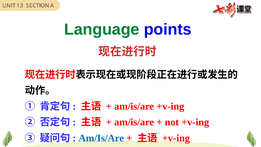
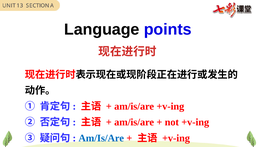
Language colour: green -> black (102, 29)
